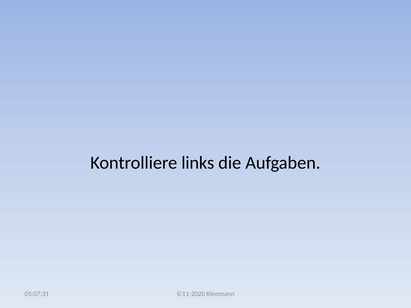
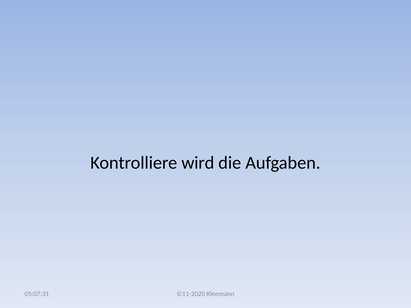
links: links -> wird (198, 163)
